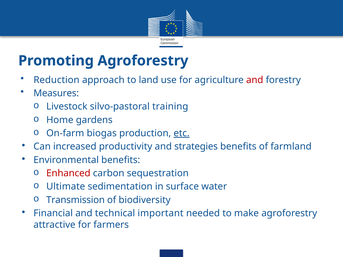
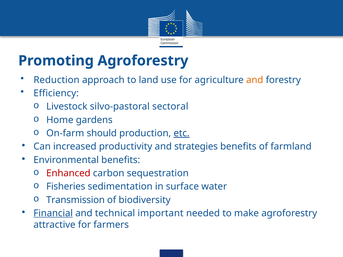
and colour: red -> orange (255, 80)
Measures: Measures -> Efficiency (56, 93)
training: training -> sectoral (170, 107)
biogas: biogas -> should (102, 133)
Ultimate: Ultimate -> Fisheries (66, 187)
Financial underline: none -> present (53, 213)
